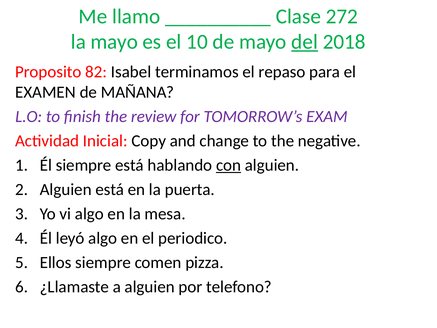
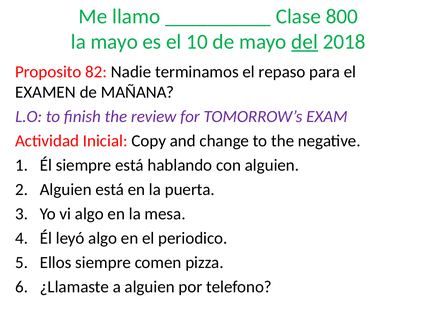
272: 272 -> 800 (342, 16)
Isabel: Isabel -> Nadie (131, 72)
con underline: present -> none (229, 165)
